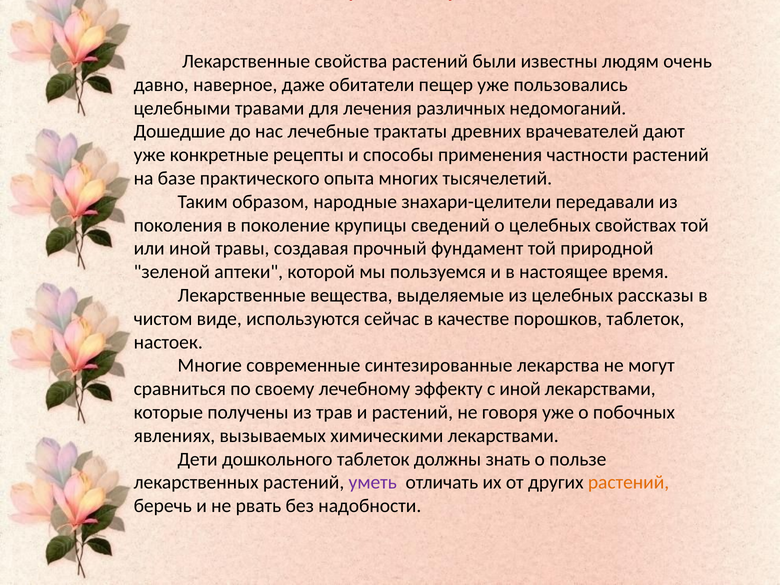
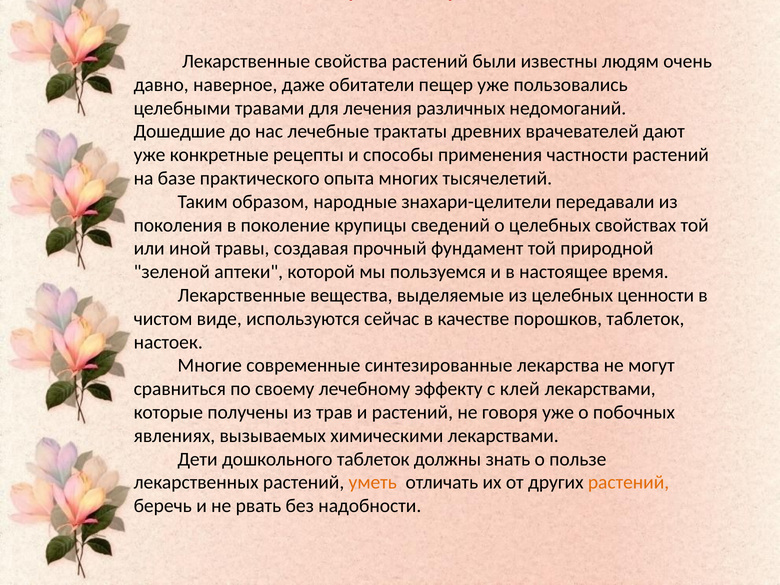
рассказы: рассказы -> ценности (656, 295)
с иной: иной -> клей (520, 389)
уметь colour: purple -> orange (373, 483)
